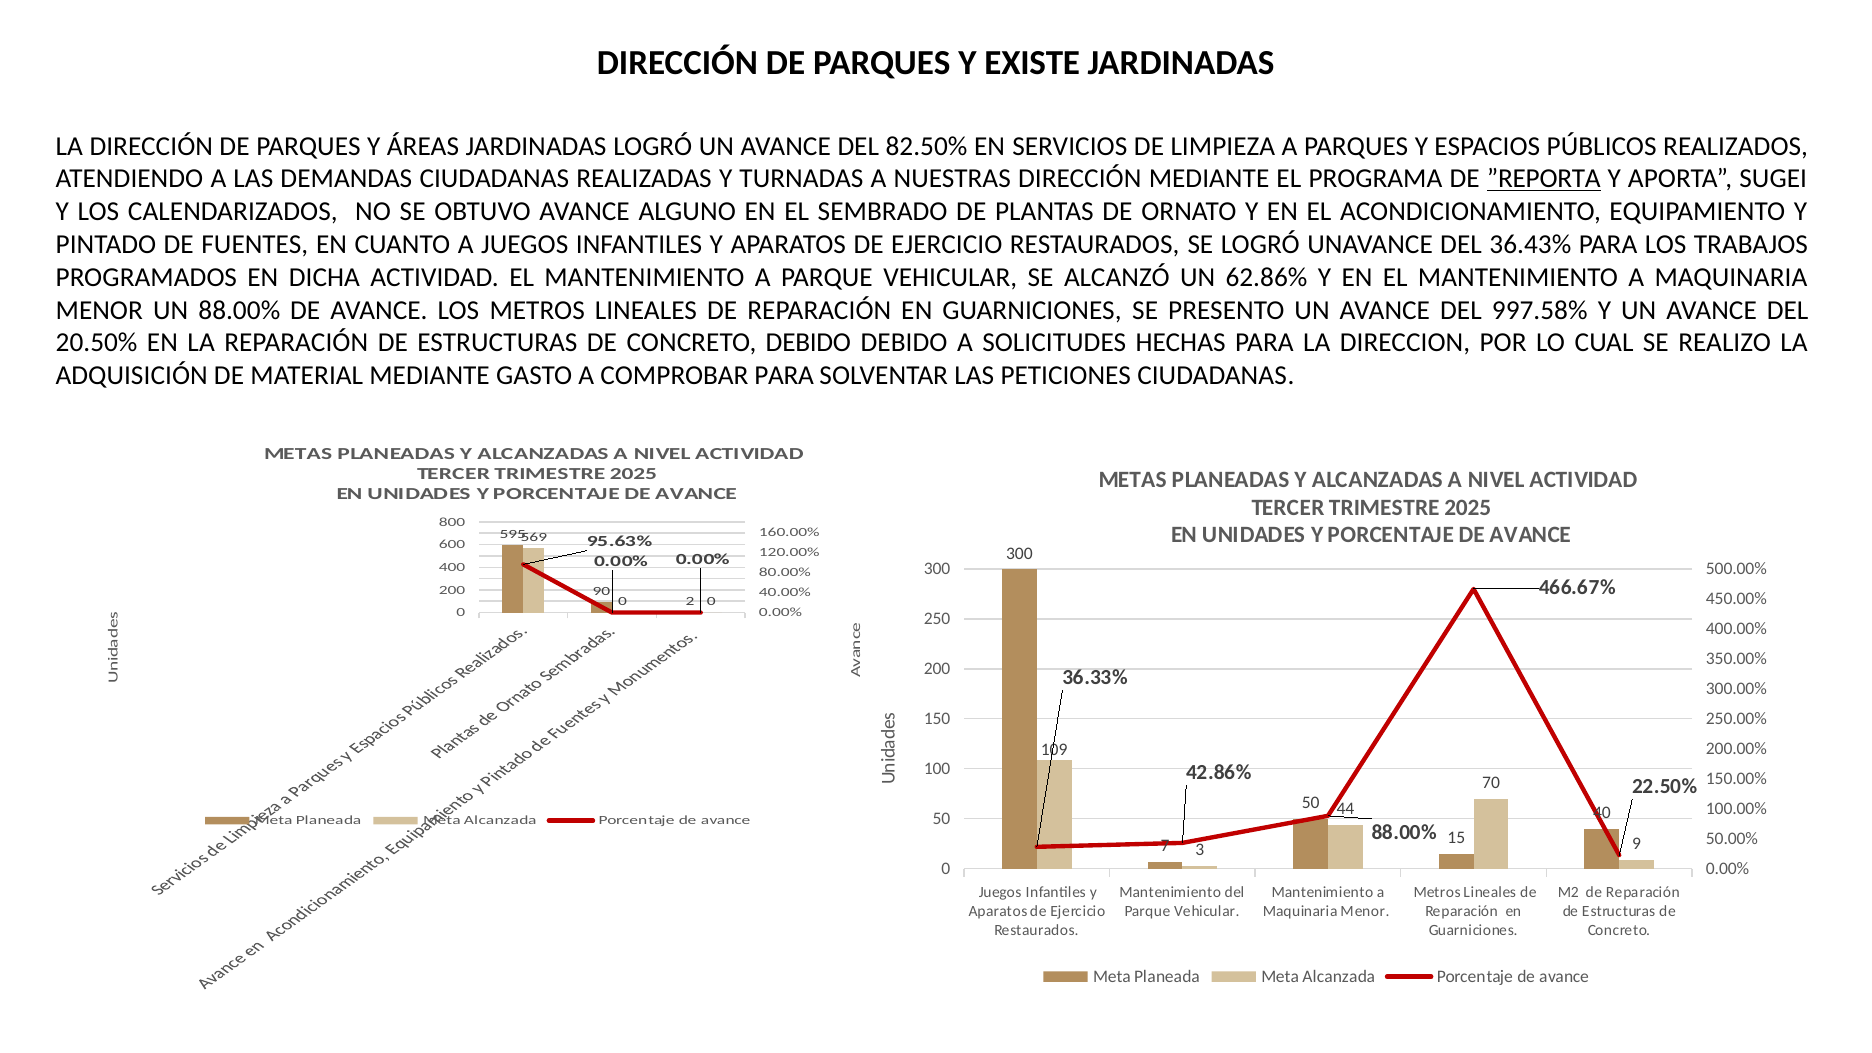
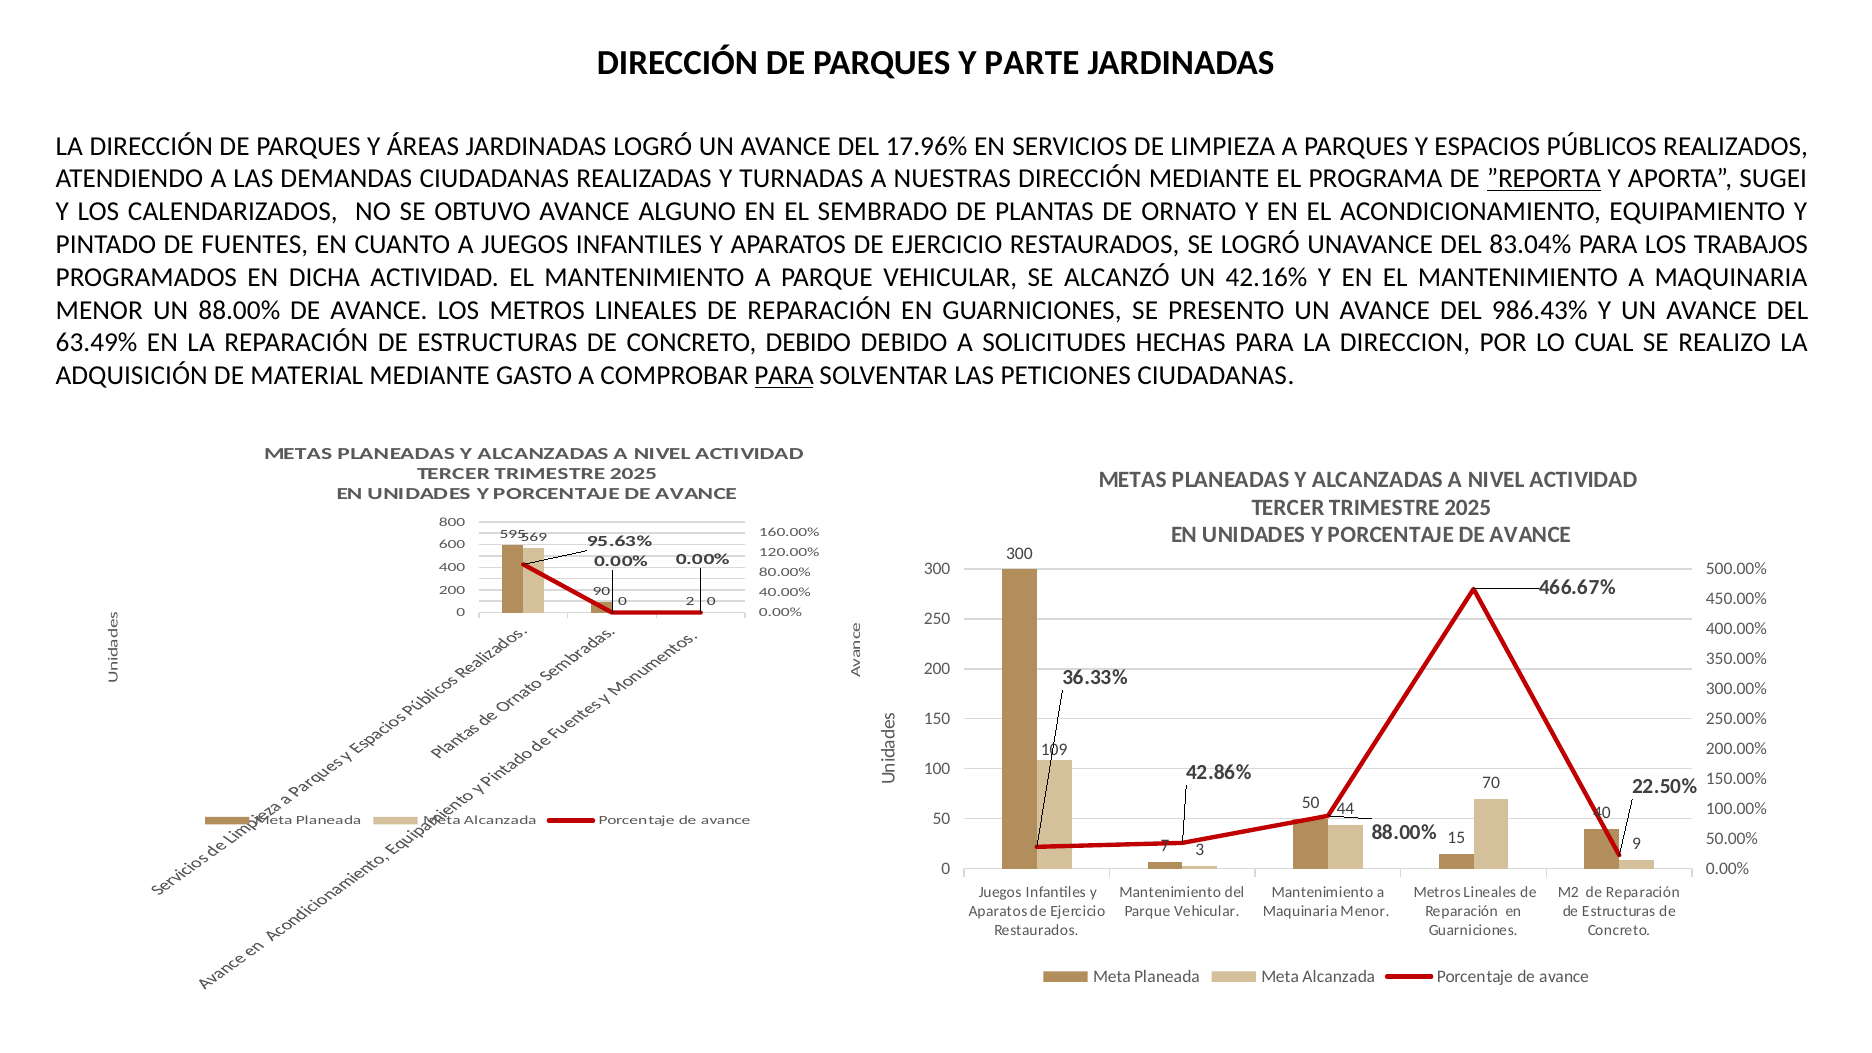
EXISTE: EXISTE -> PARTE (1032, 63)
82.50%: 82.50% -> 17.96% (927, 146)
36.43%: 36.43% -> 83.04% (1530, 244)
62.86%: 62.86% -> 42.16% (1266, 277)
997.58%: 997.58% -> 986.43% (1540, 310)
20.50%: 20.50% -> 63.49% (97, 343)
PARA underline: none -> present (784, 376)
